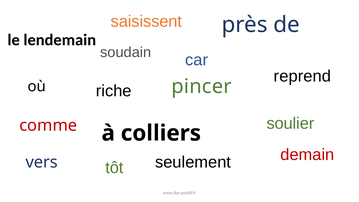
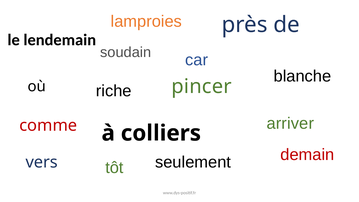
saisissent: saisissent -> lamproies (146, 22)
reprend: reprend -> blanche (302, 76)
soulier: soulier -> arriver (290, 124)
